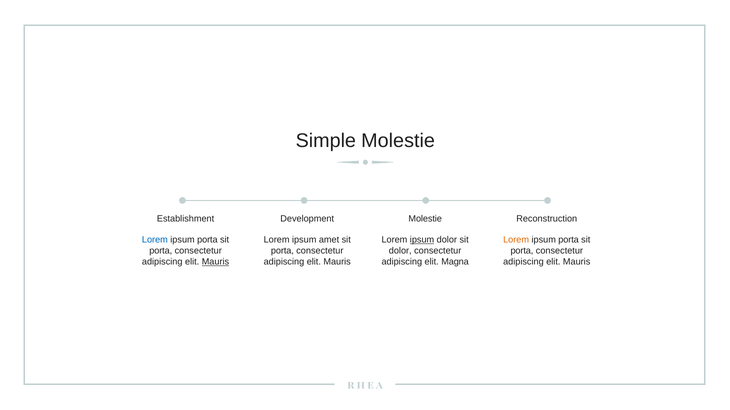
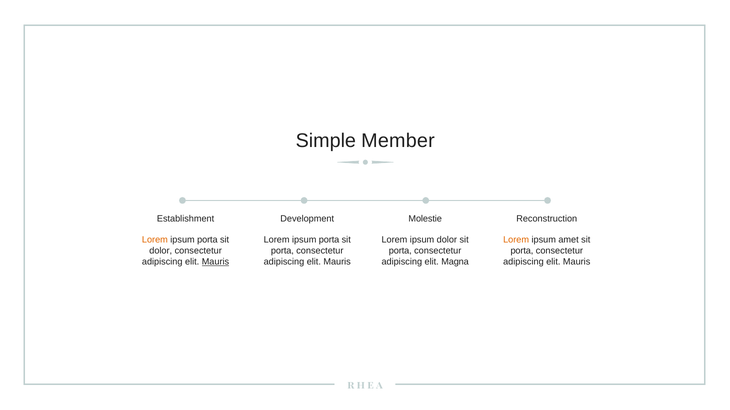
Simple Molestie: Molestie -> Member (398, 141)
Lorem colour: blue -> orange (155, 240)
amet: amet -> porta (329, 240)
ipsum underline: present -> none (422, 240)
porta: porta -> amet (569, 240)
porta: porta -> dolor (161, 251)
dolor: dolor -> porta (400, 251)
